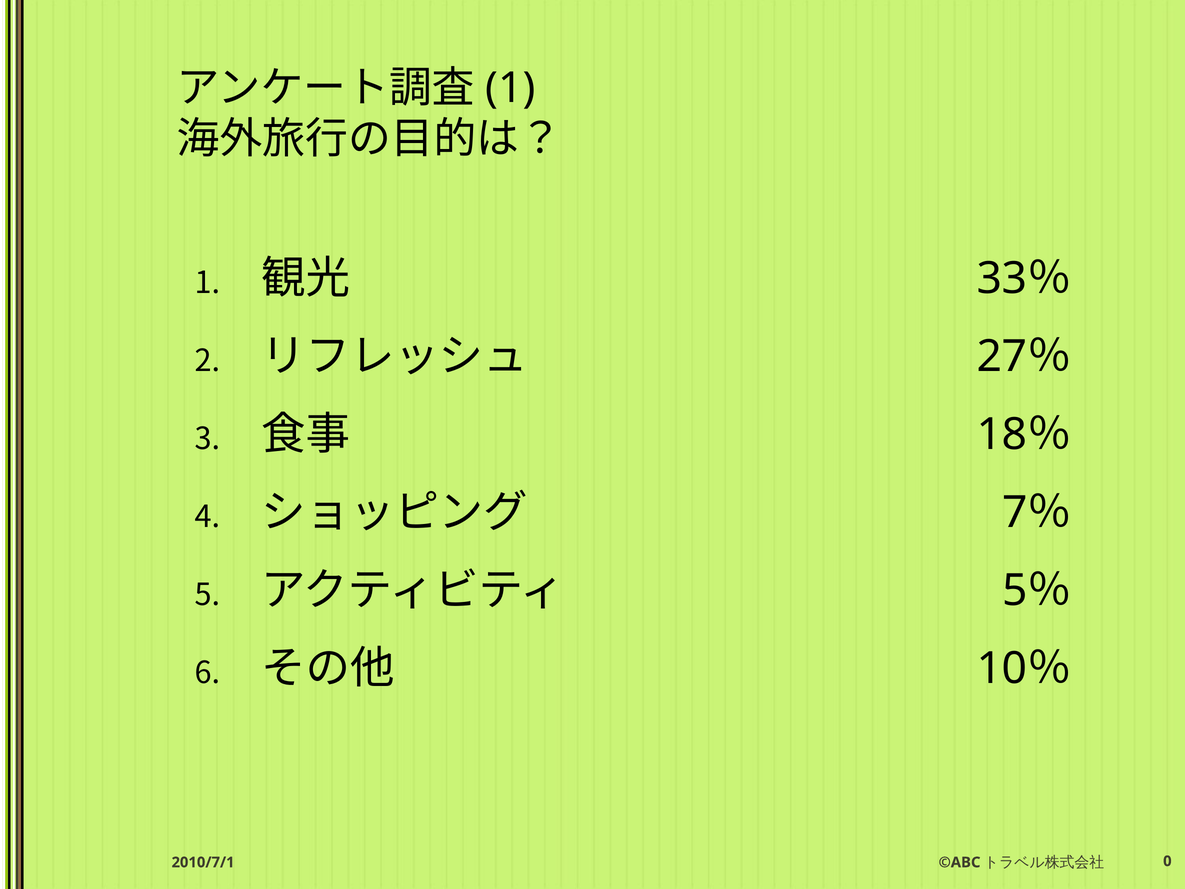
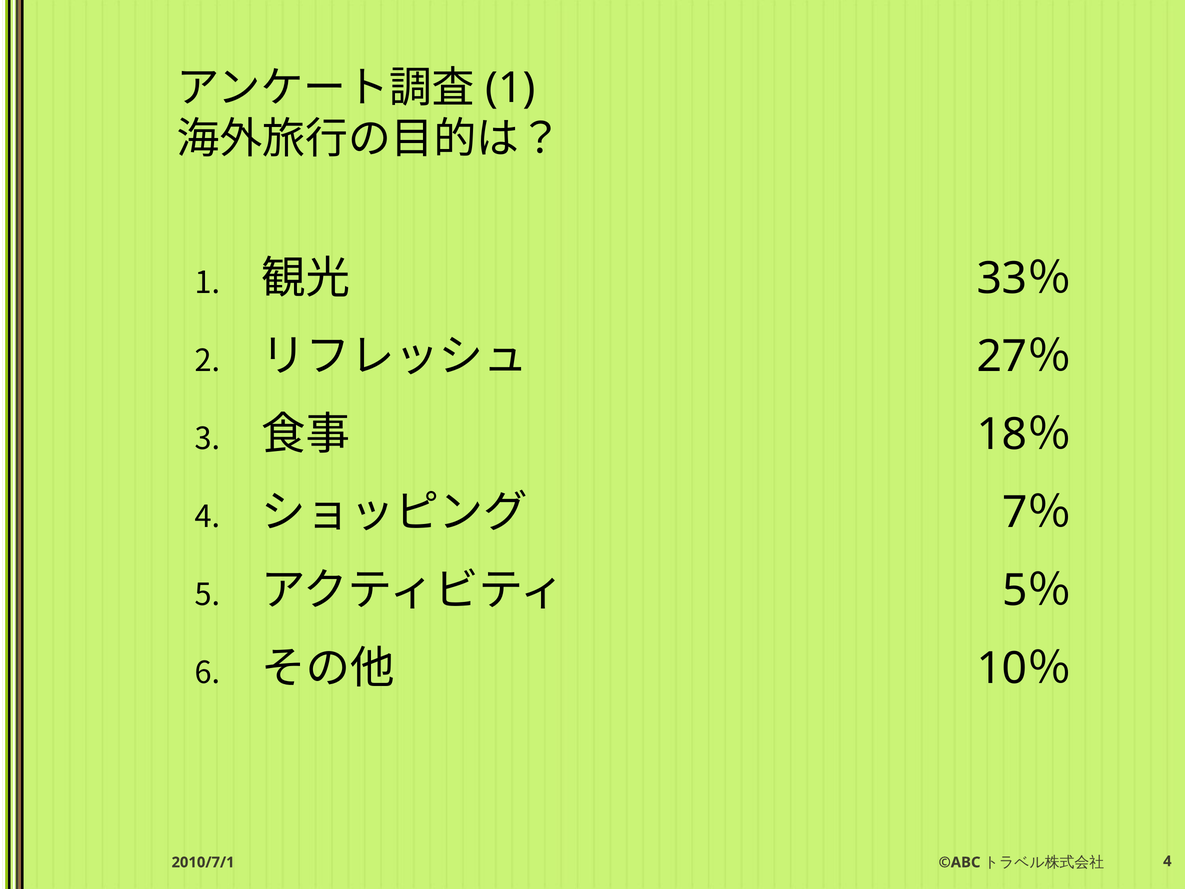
0: 0 -> 4 (1167, 861)
